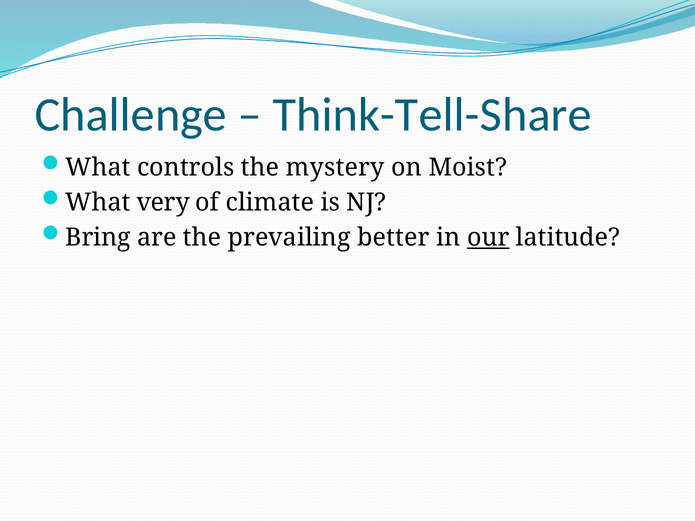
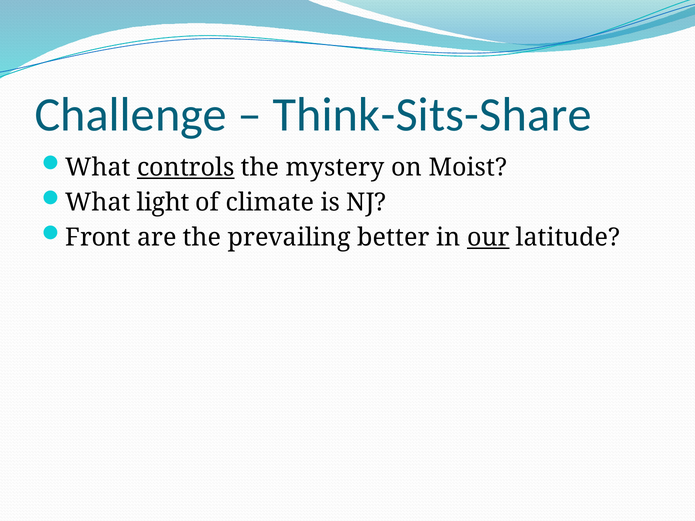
Think-Tell-Share: Think-Tell-Share -> Think-Sits-Share (432, 115)
controls underline: none -> present (186, 167)
very: very -> light (163, 202)
Bring: Bring -> Front (98, 238)
